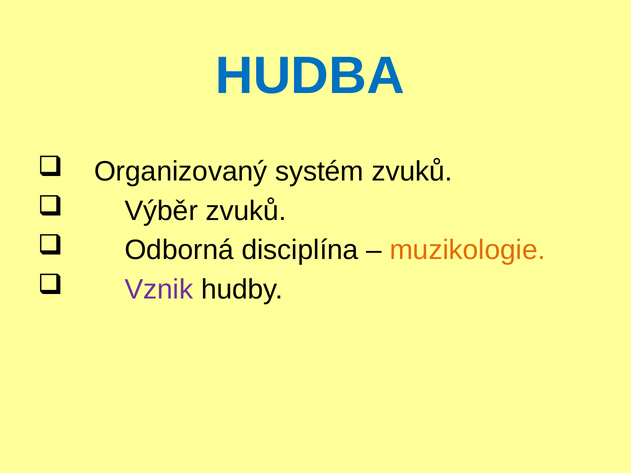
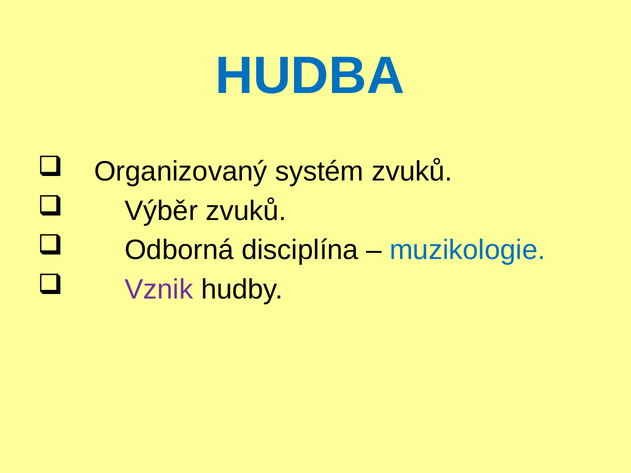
muzikologie colour: orange -> blue (468, 250)
